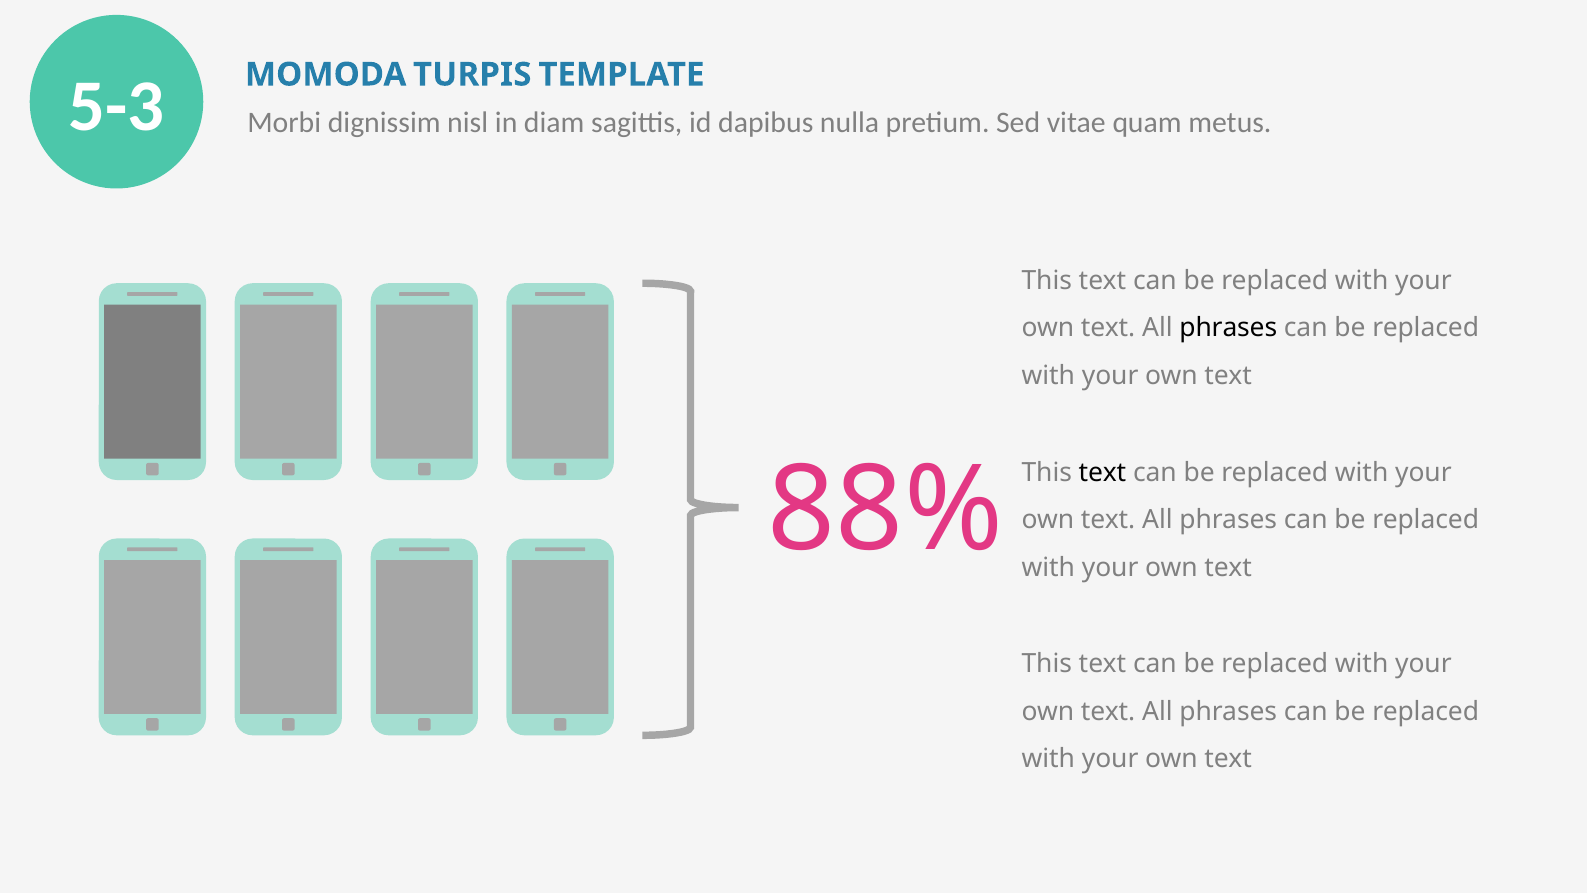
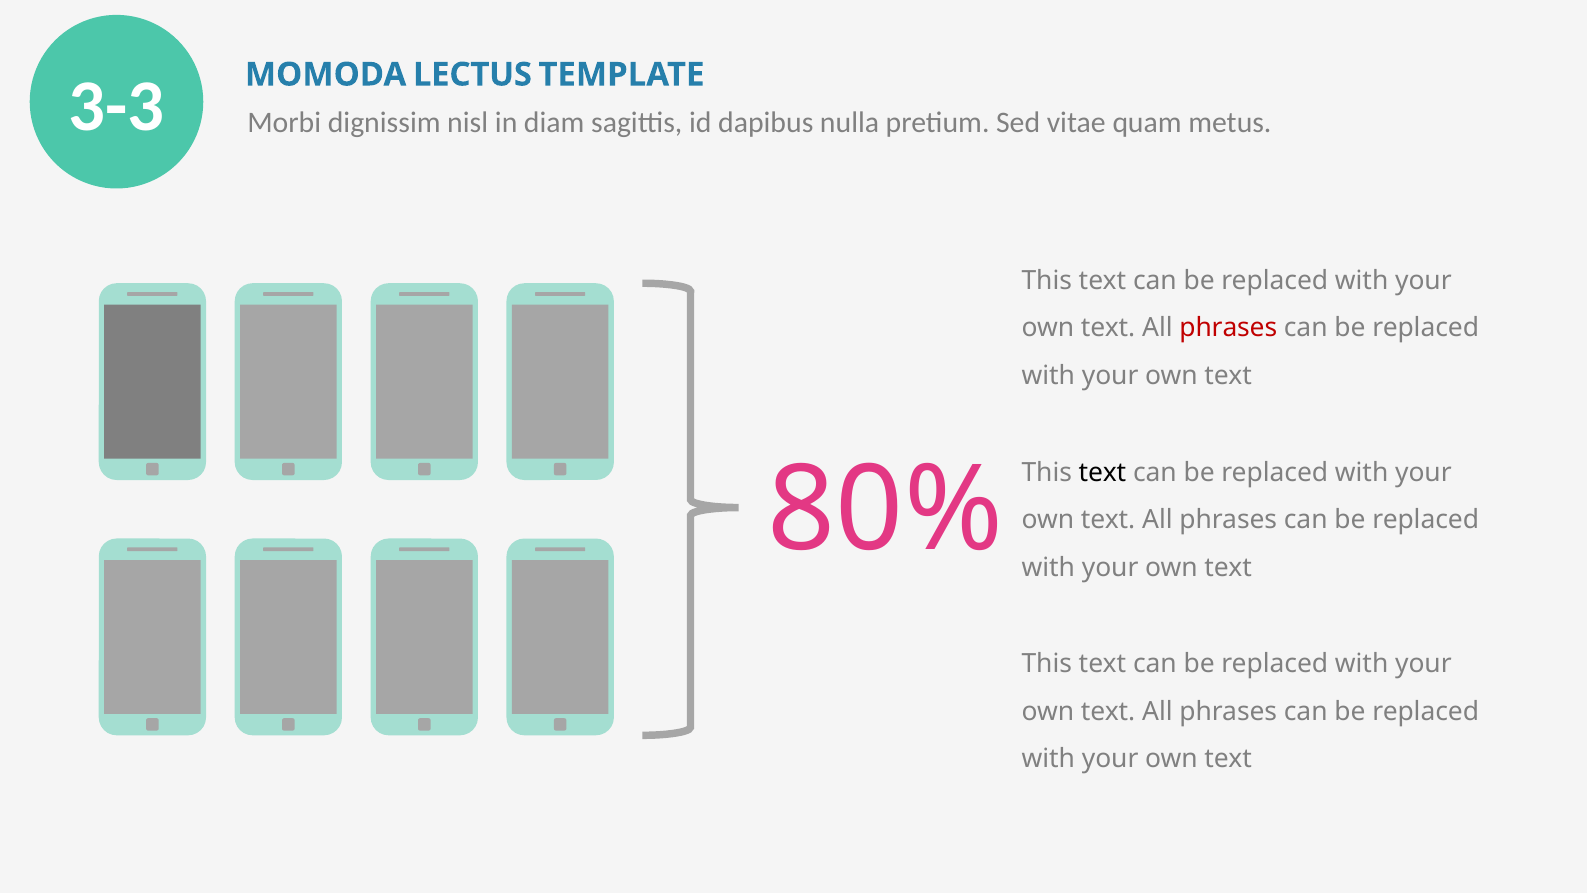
5-3: 5-3 -> 3-3 (116, 107)
TURPIS: TURPIS -> LECTUS (472, 75)
phrases colour: black -> red (1228, 328)
88%: 88% -> 80% (885, 510)
